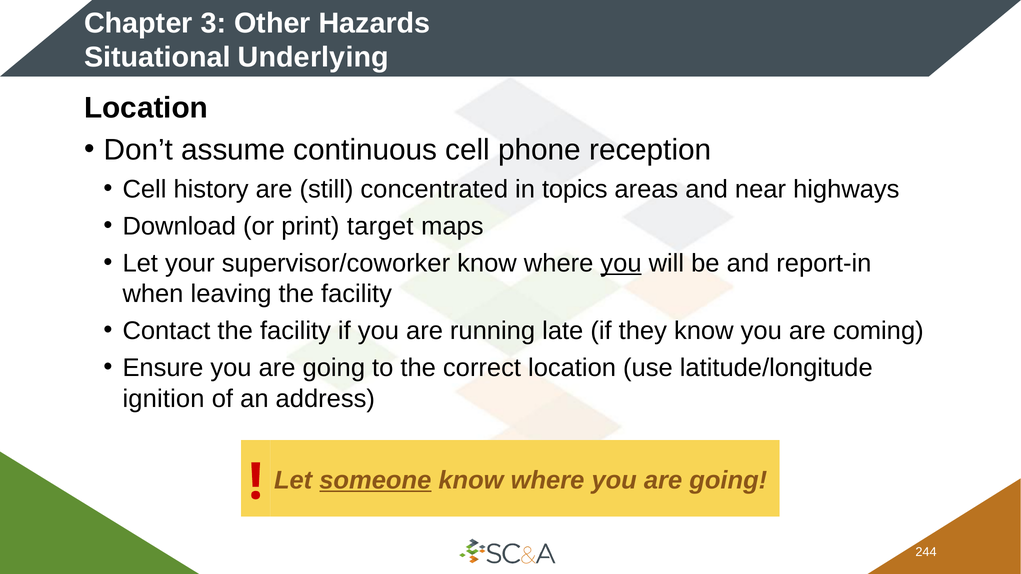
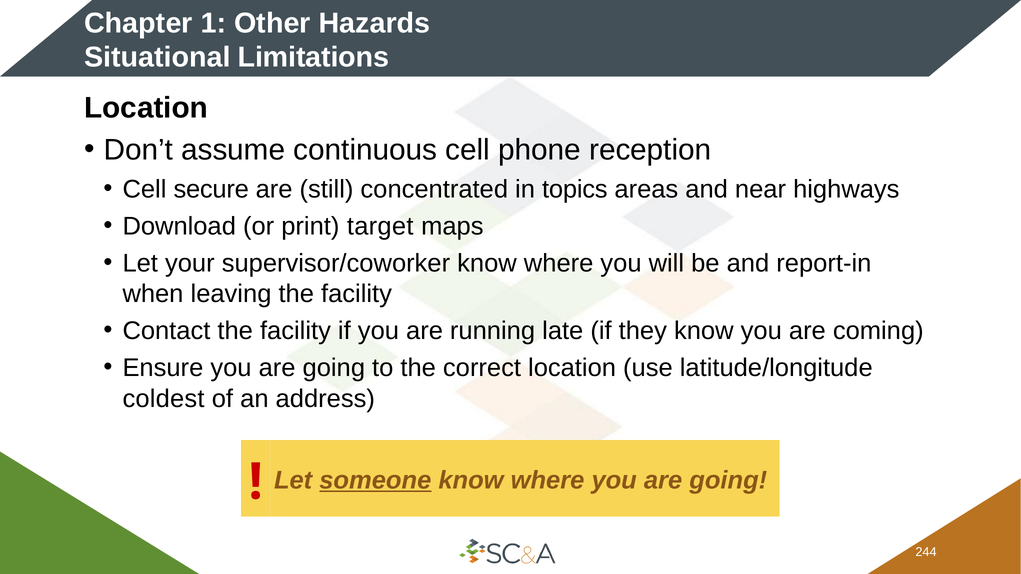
3: 3 -> 1 (213, 23)
Underlying: Underlying -> Limitations (313, 58)
history: history -> secure (211, 189)
you underline: present -> none (621, 264)
ignition: ignition -> coldest (164, 399)
